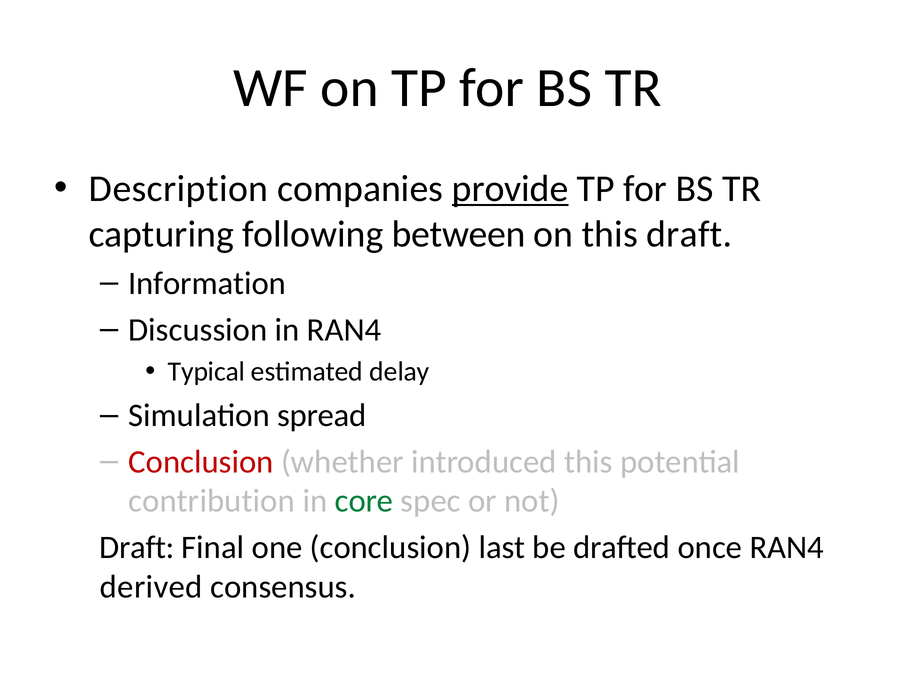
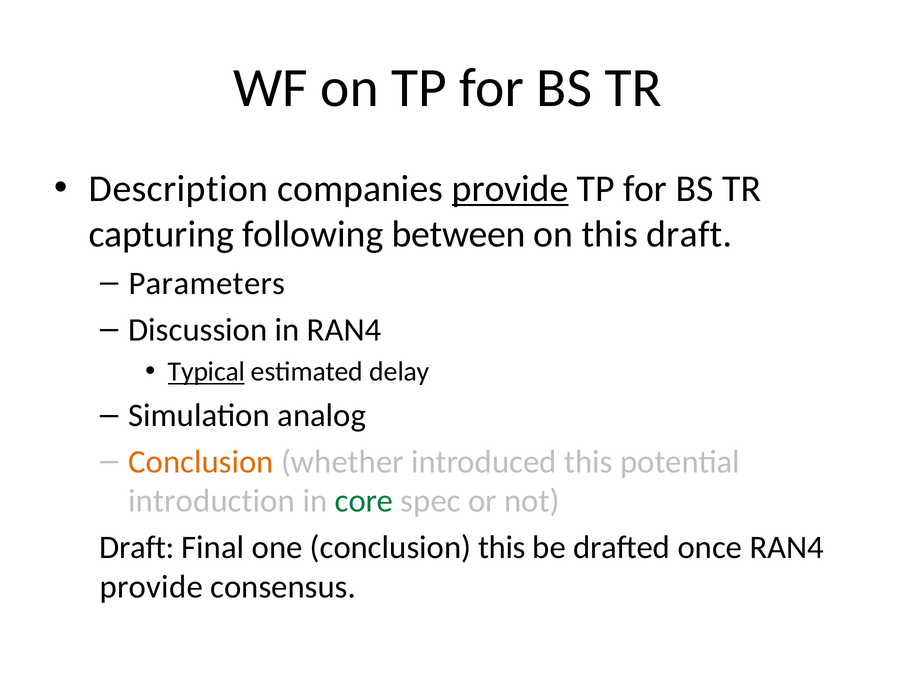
Information: Information -> Parameters (207, 283)
Typical underline: none -> present (206, 372)
spread: spread -> analog (322, 415)
Conclusion colour: red -> orange (201, 462)
contribution: contribution -> introduction (212, 501)
conclusion last: last -> this (502, 548)
derived: derived -> provide (151, 587)
